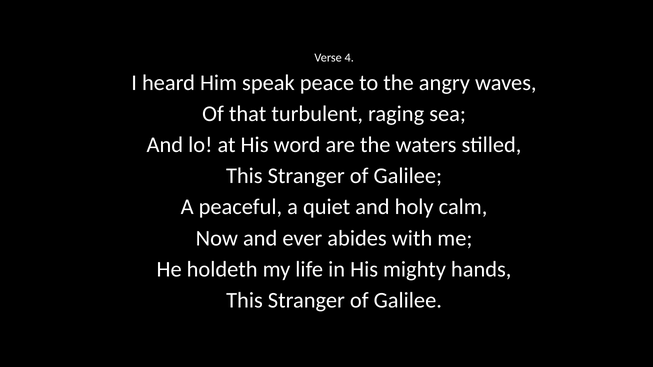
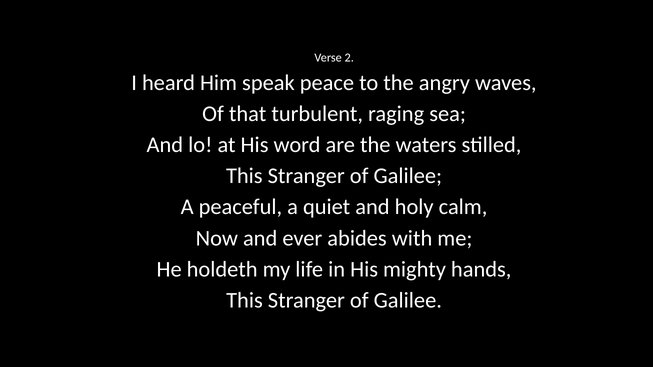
4: 4 -> 2 (349, 58)
